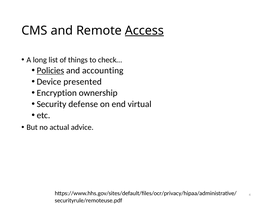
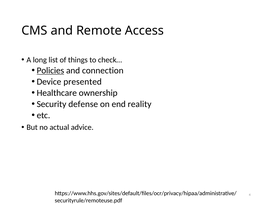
Access underline: present -> none (144, 30)
accounting: accounting -> connection (103, 70)
Encryption: Encryption -> Healthcare (57, 93)
virtual: virtual -> reality (140, 104)
